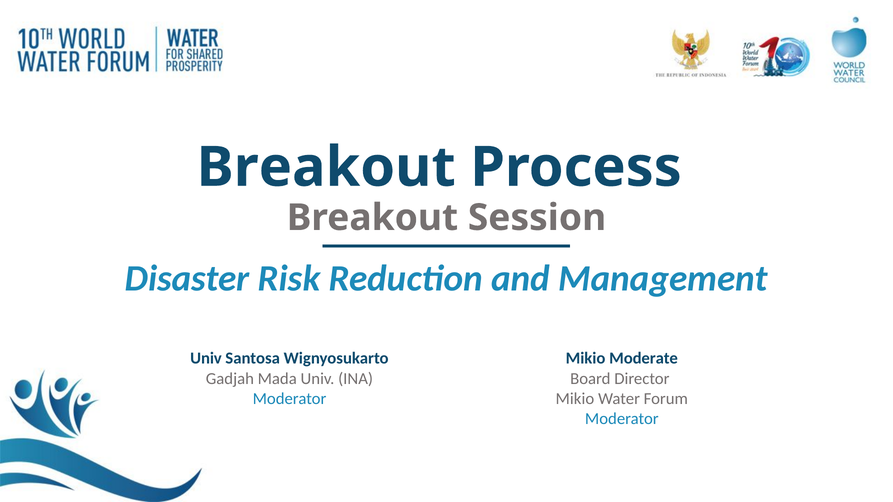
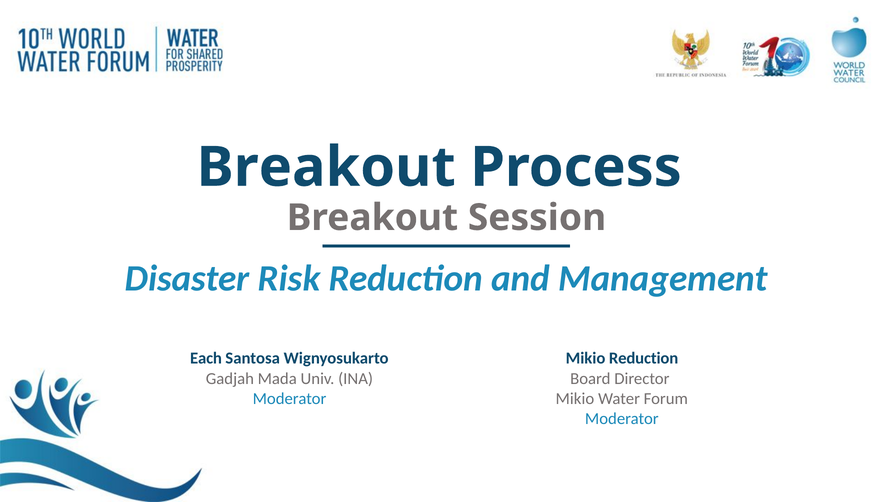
Univ: Univ -> Each (206, 359)
Mikio Moderate: Moderate -> Reduction (644, 359)
